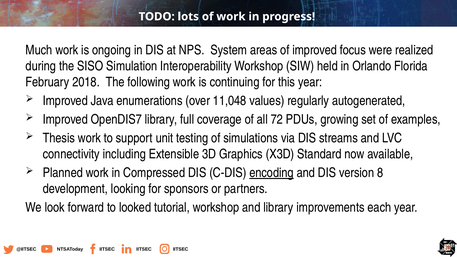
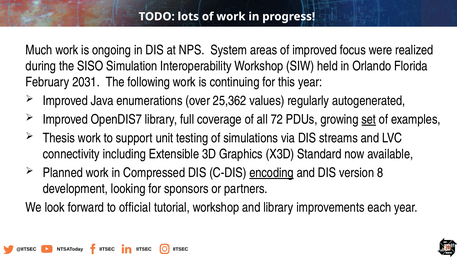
2018: 2018 -> 2031 (86, 82)
11,048: 11,048 -> 25,362 (230, 101)
set underline: none -> present (369, 119)
looked: looked -> official (135, 208)
